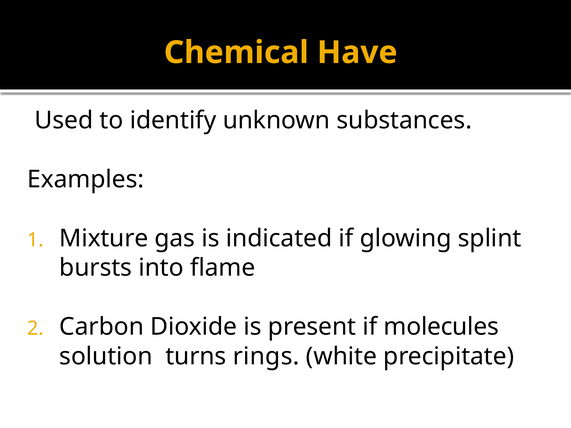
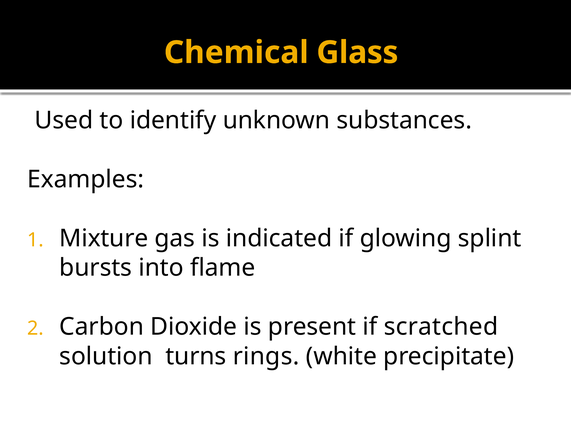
Have: Have -> Glass (357, 53)
molecules: molecules -> scratched (441, 327)
